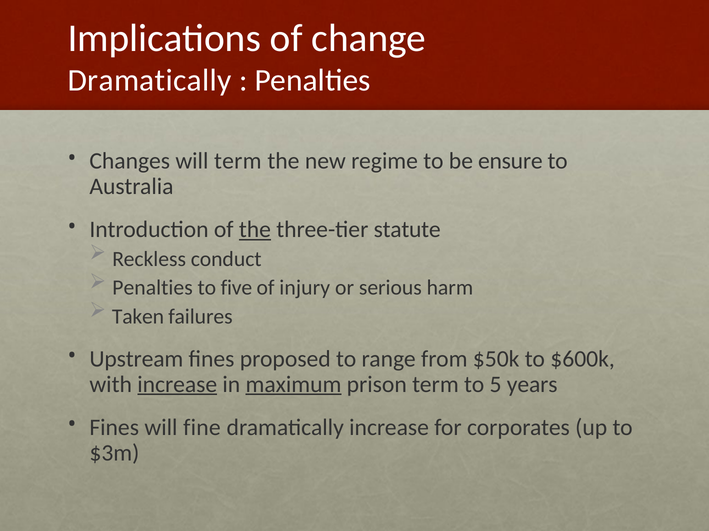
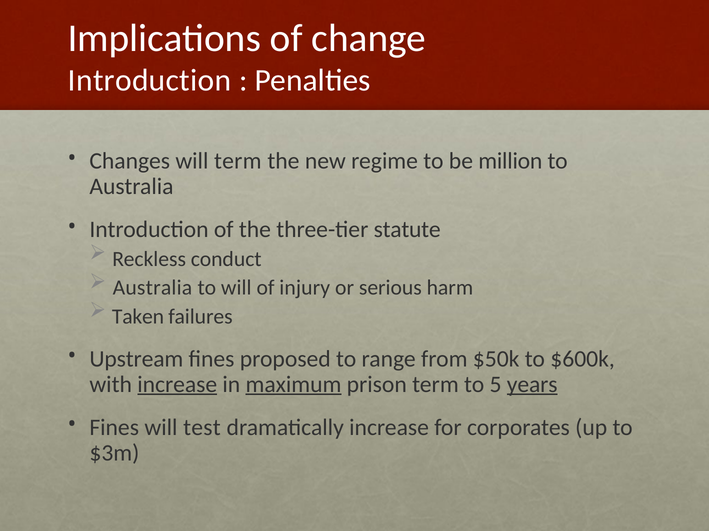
Dramatically: Dramatically -> Introduction (150, 80)
ensure: ensure -> million (510, 161)
the underline: present -> none (255, 230)
Penalties: Penalties -> Australia (152, 288)
to five: five -> will (236, 288)
years underline: none -> present (532, 385)
fine: fine -> test (202, 428)
